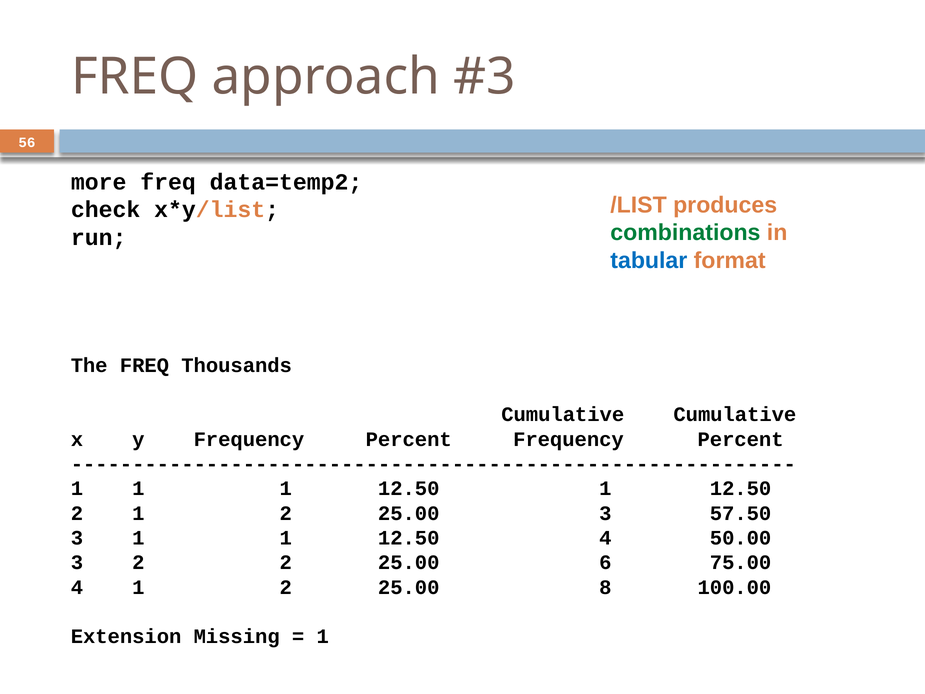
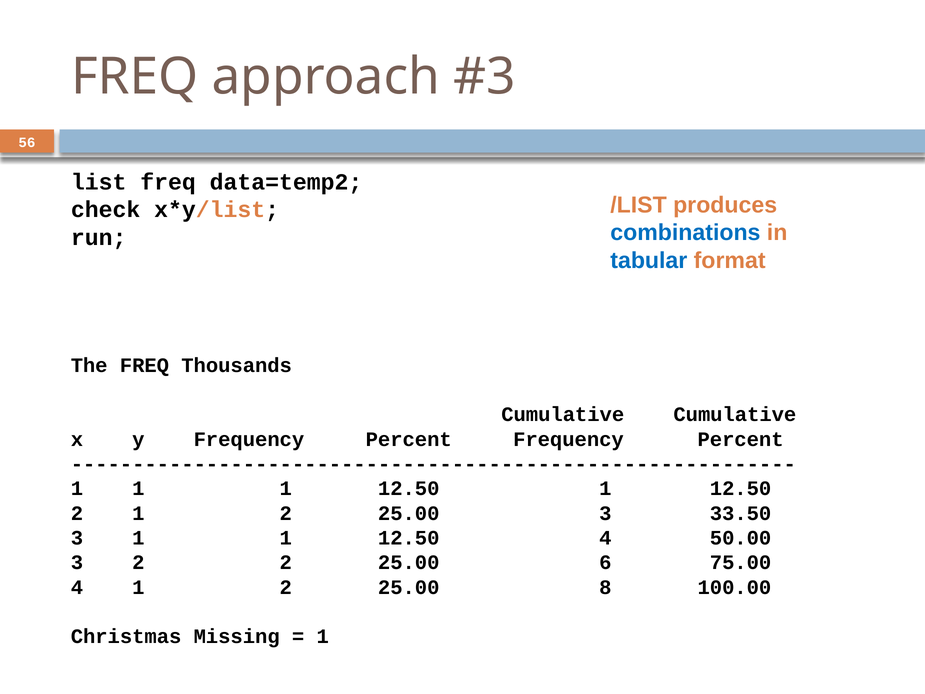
more: more -> list (99, 182)
combinations colour: green -> blue (685, 233)
57.50: 57.50 -> 33.50 (741, 513)
Extension: Extension -> Christmas (126, 636)
